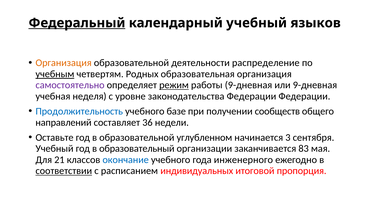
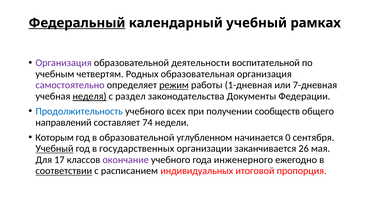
языков: языков -> рамках (316, 23)
Организация colour: orange -> purple (64, 63)
распределение: распределение -> воспитательной (266, 63)
учебным underline: present -> none (55, 74)
работы 9-дневная: 9-дневная -> 1-дневная (249, 85)
или 9-дневная: 9-дневная -> 7-дневная (315, 85)
неделя underline: none -> present (90, 96)
уровне: уровне -> раздел (130, 96)
законодательства Федерации: Федерации -> Документы (251, 96)
базе: базе -> всех (176, 111)
36: 36 -> 74 (147, 123)
Оставьте: Оставьте -> Которым (55, 138)
3: 3 -> 0 (288, 138)
Учебный underline: none -> present (55, 149)
образовательный: образовательный -> государственных (137, 149)
83: 83 -> 26 (304, 149)
21: 21 -> 17 (59, 160)
окончание colour: blue -> purple (126, 160)
